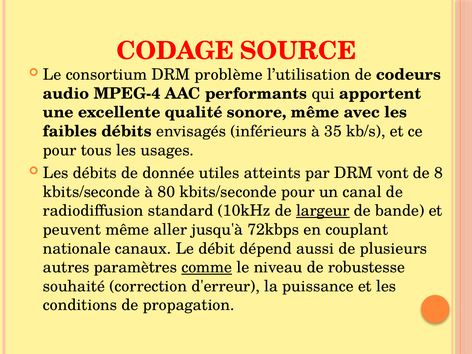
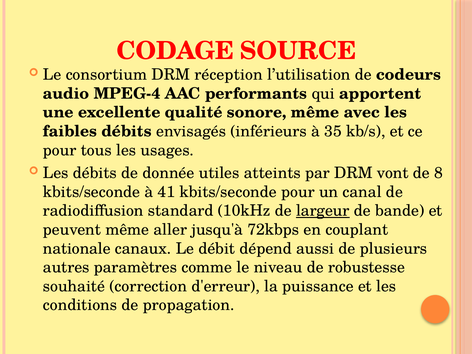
problème: problème -> réception (229, 75)
80: 80 -> 41 (166, 192)
comme underline: present -> none (207, 267)
